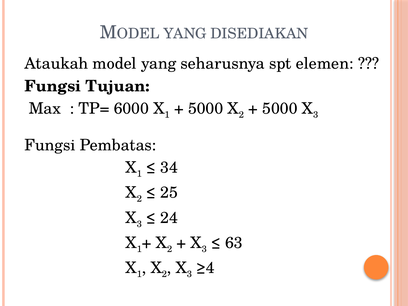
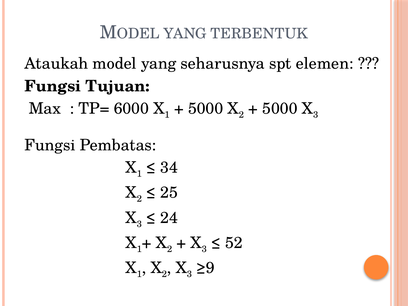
DISEDIAKAN: DISEDIAKAN -> TERBENTUK (259, 34)
63: 63 -> 52 (234, 243)
≥4: ≥4 -> ≥9 (206, 268)
